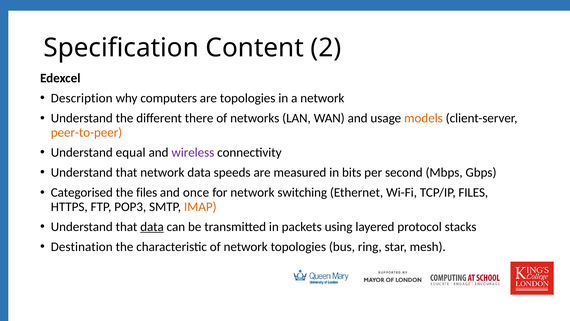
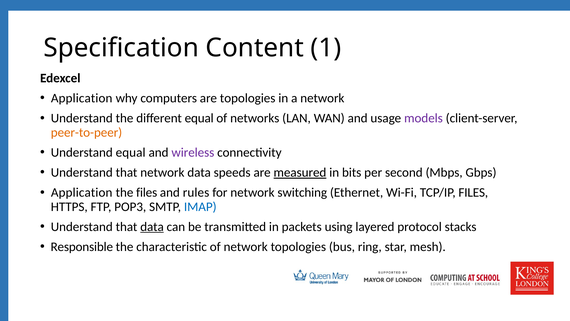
2: 2 -> 1 (326, 48)
Description: Description -> Application (82, 98)
different there: there -> equal (199, 118)
models colour: orange -> purple (423, 118)
measured underline: none -> present (300, 172)
Categorised: Categorised -> Application (82, 192)
once: once -> rules (196, 192)
IMAP colour: orange -> blue (200, 206)
Destination: Destination -> Responsible (82, 247)
